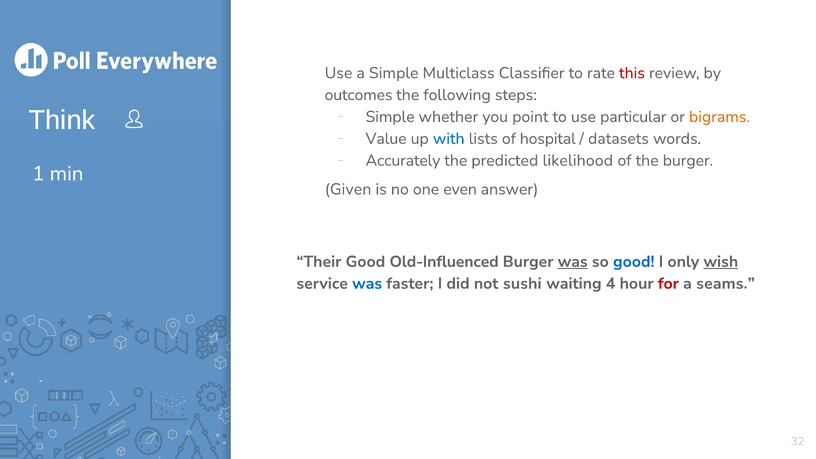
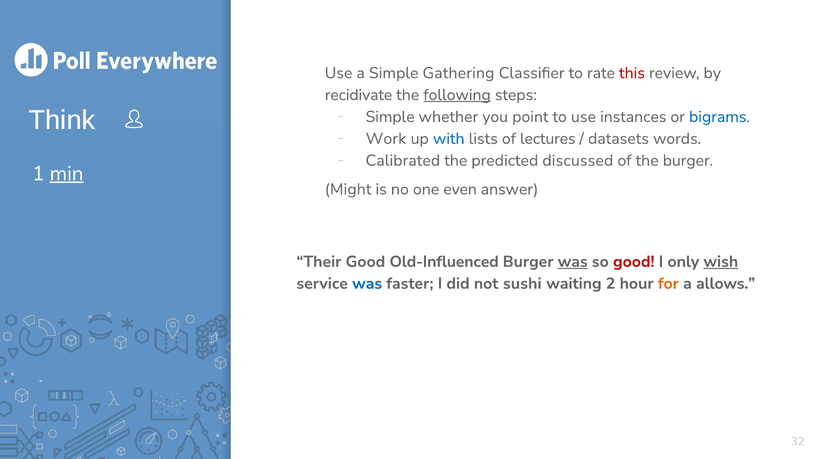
Multiclass: Multiclass -> Gathering (458, 73)
outcomes: outcomes -> recidivate (359, 95)
following underline: none -> present (457, 95)
particular: particular -> instances (633, 117)
bigrams colour: orange -> blue (720, 117)
Value: Value -> Work (386, 139)
hospital: hospital -> lectures (548, 139)
Accurately: Accurately -> Calibrated (403, 161)
likelihood: likelihood -> discussed (578, 161)
min underline: none -> present (67, 174)
Given: Given -> Might (348, 189)
good colour: blue -> red (634, 262)
4: 4 -> 2 (611, 284)
for colour: red -> orange (668, 284)
seams: seams -> allows (726, 284)
